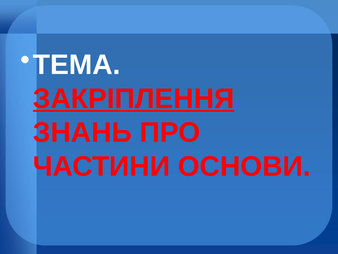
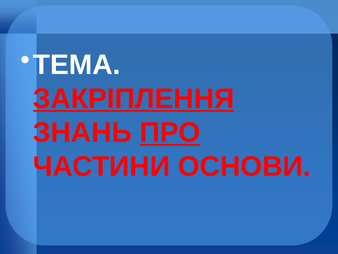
ПРО underline: none -> present (170, 132)
